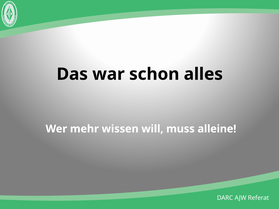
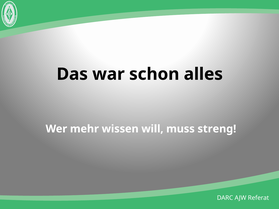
alleine: alleine -> streng (217, 129)
